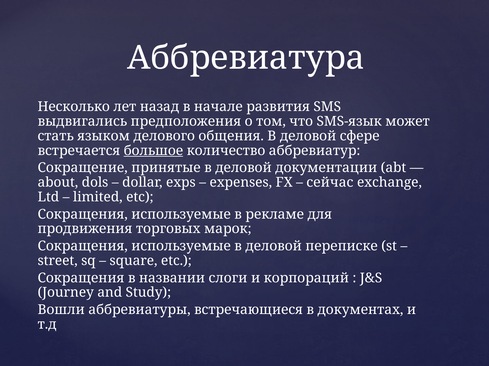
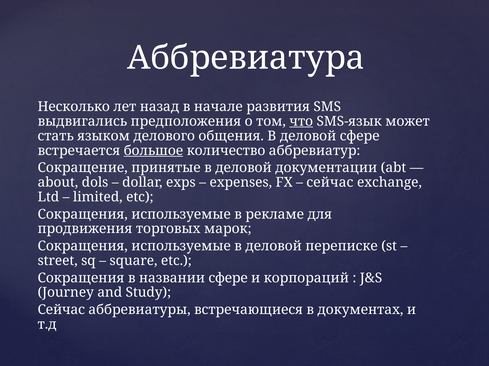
что underline: none -> present (301, 121)
названии слоги: слоги -> сфере (228, 278)
Вошли: Вошли -> Сейчас (61, 310)
